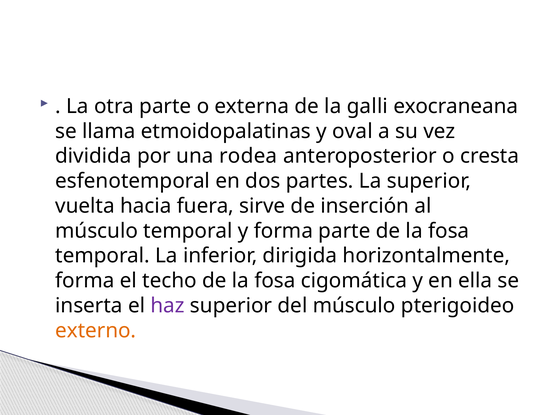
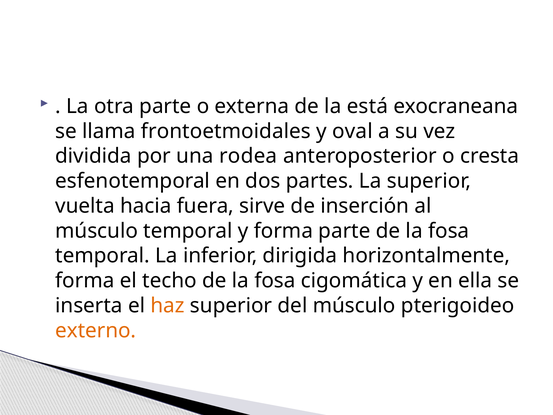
galli: galli -> está (367, 106)
etmoidopalatinas: etmoidopalatinas -> frontoetmoidales (226, 131)
haz colour: purple -> orange (168, 305)
